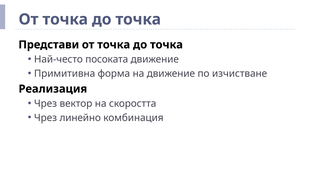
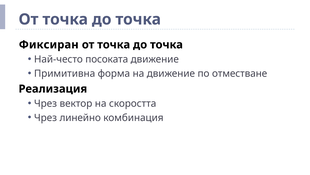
Представи: Представи -> Фиксиран (49, 45)
изчистване: изчистване -> отместване (240, 73)
